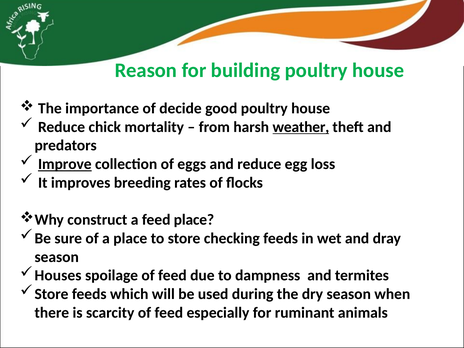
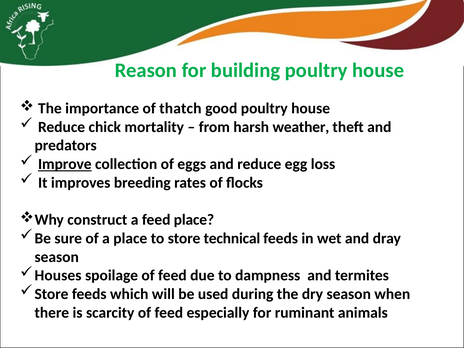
decide: decide -> thatch (180, 108)
weather underline: present -> none (301, 127)
checking: checking -> technical (232, 238)
